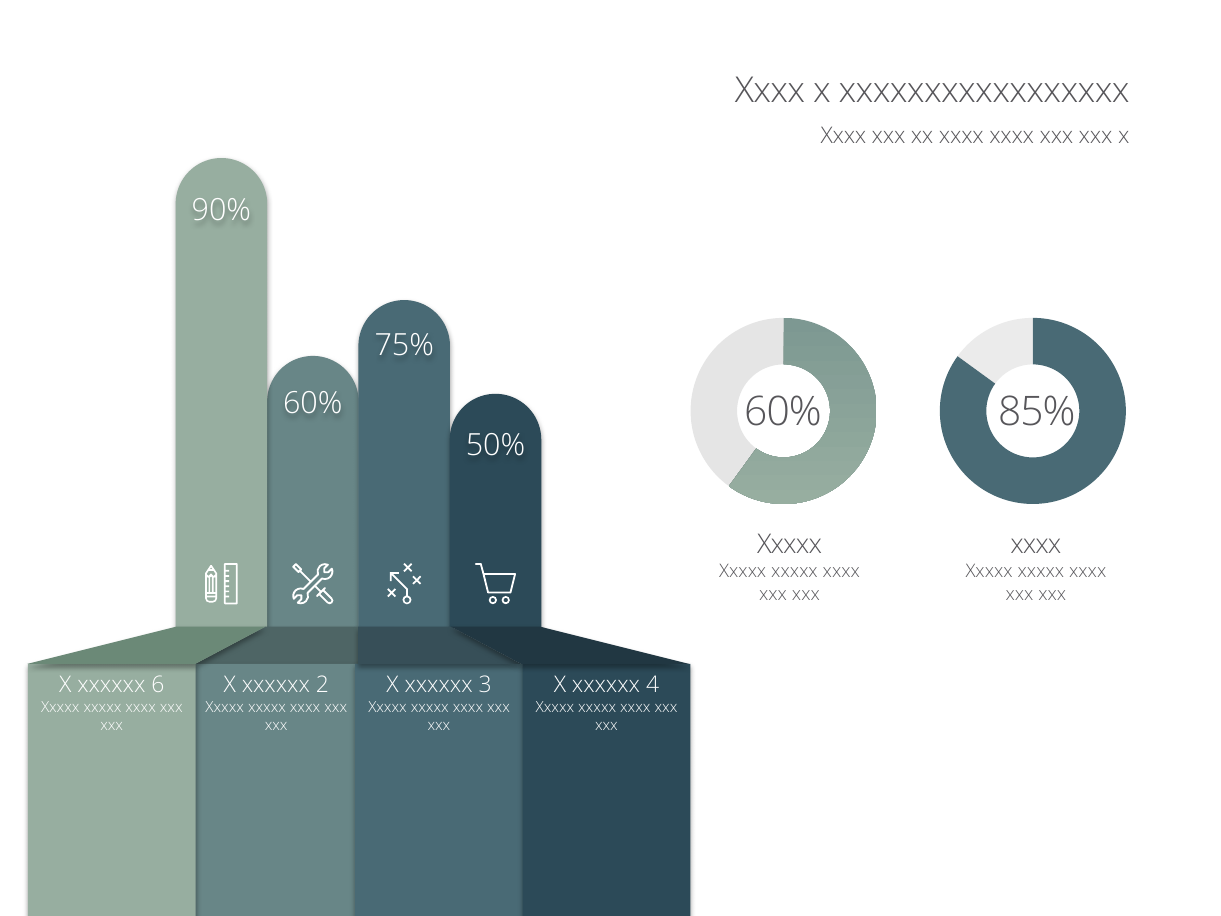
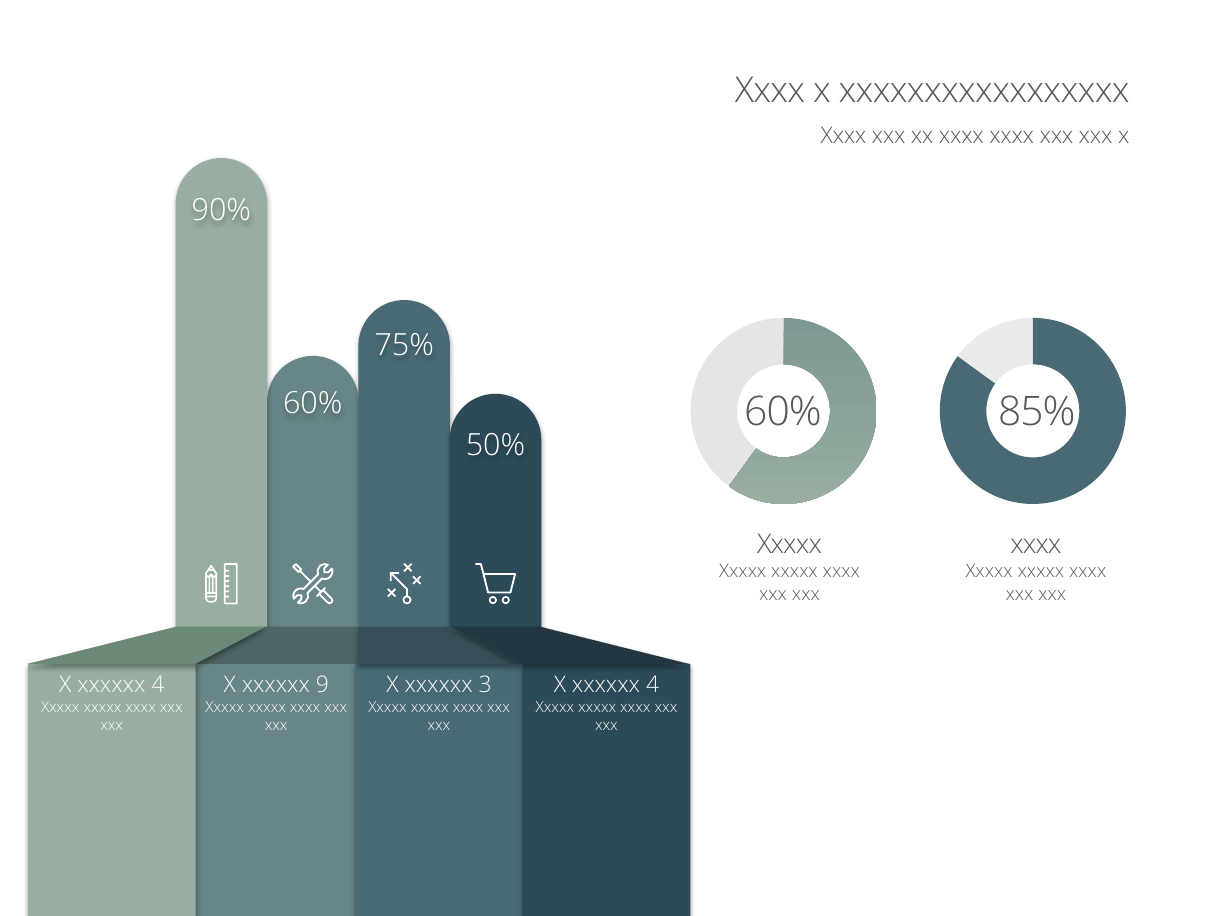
6: 6 -> 4 (158, 685)
2: 2 -> 9 (322, 685)
